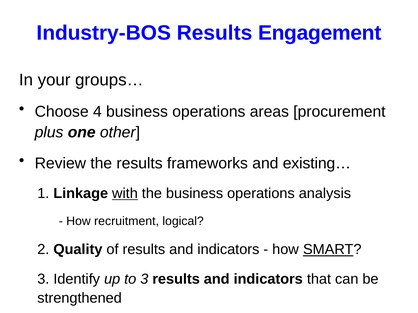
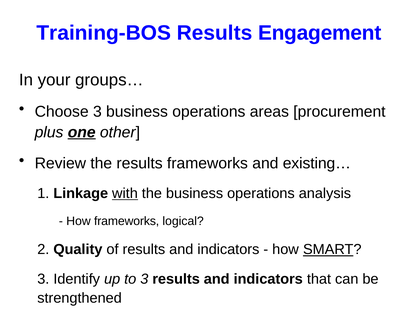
Industry-BOS: Industry-BOS -> Training-BOS (104, 33)
Choose 4: 4 -> 3 (97, 112)
one underline: none -> present (82, 132)
How recruitment: recruitment -> frameworks (127, 222)
